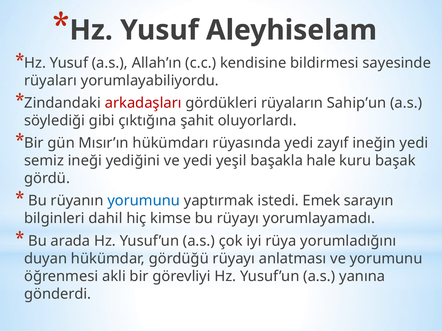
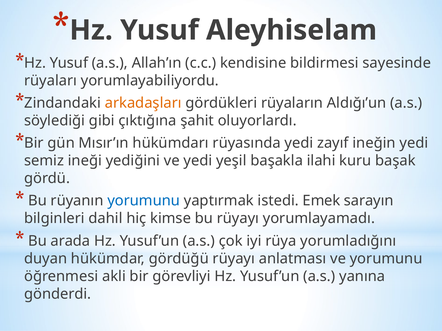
arkadaşları colour: red -> orange (143, 103)
Sahip’un: Sahip’un -> Aldığı’un (357, 103)
hale: hale -> ilahi (321, 161)
